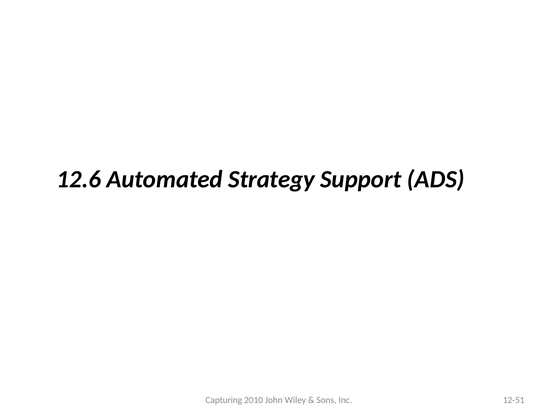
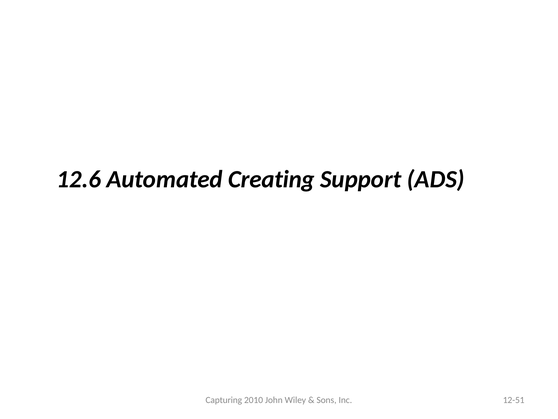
Strategy: Strategy -> Creating (272, 179)
